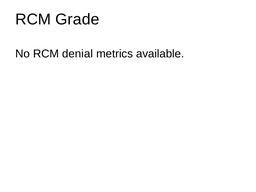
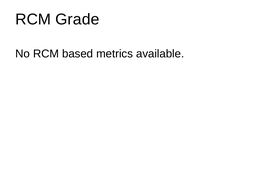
denial: denial -> based (78, 54)
